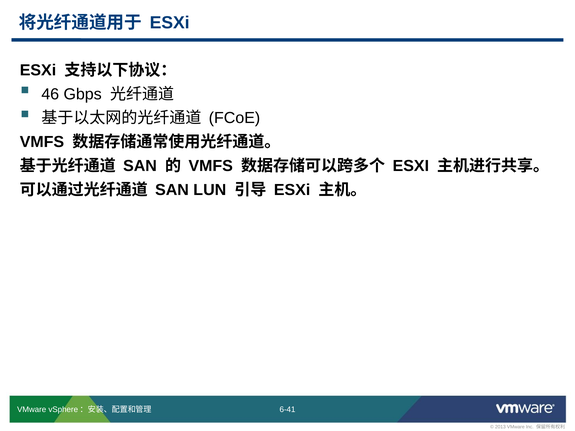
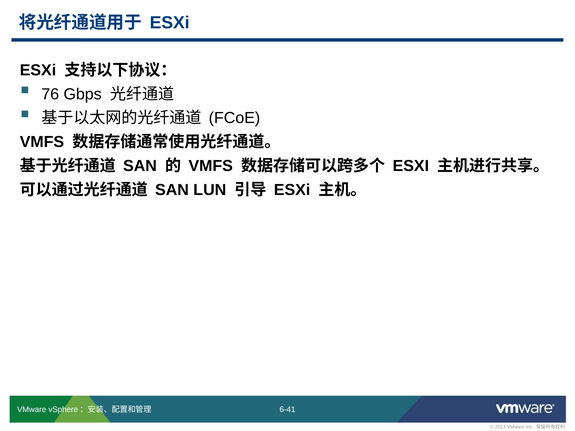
46: 46 -> 76 (50, 94)
